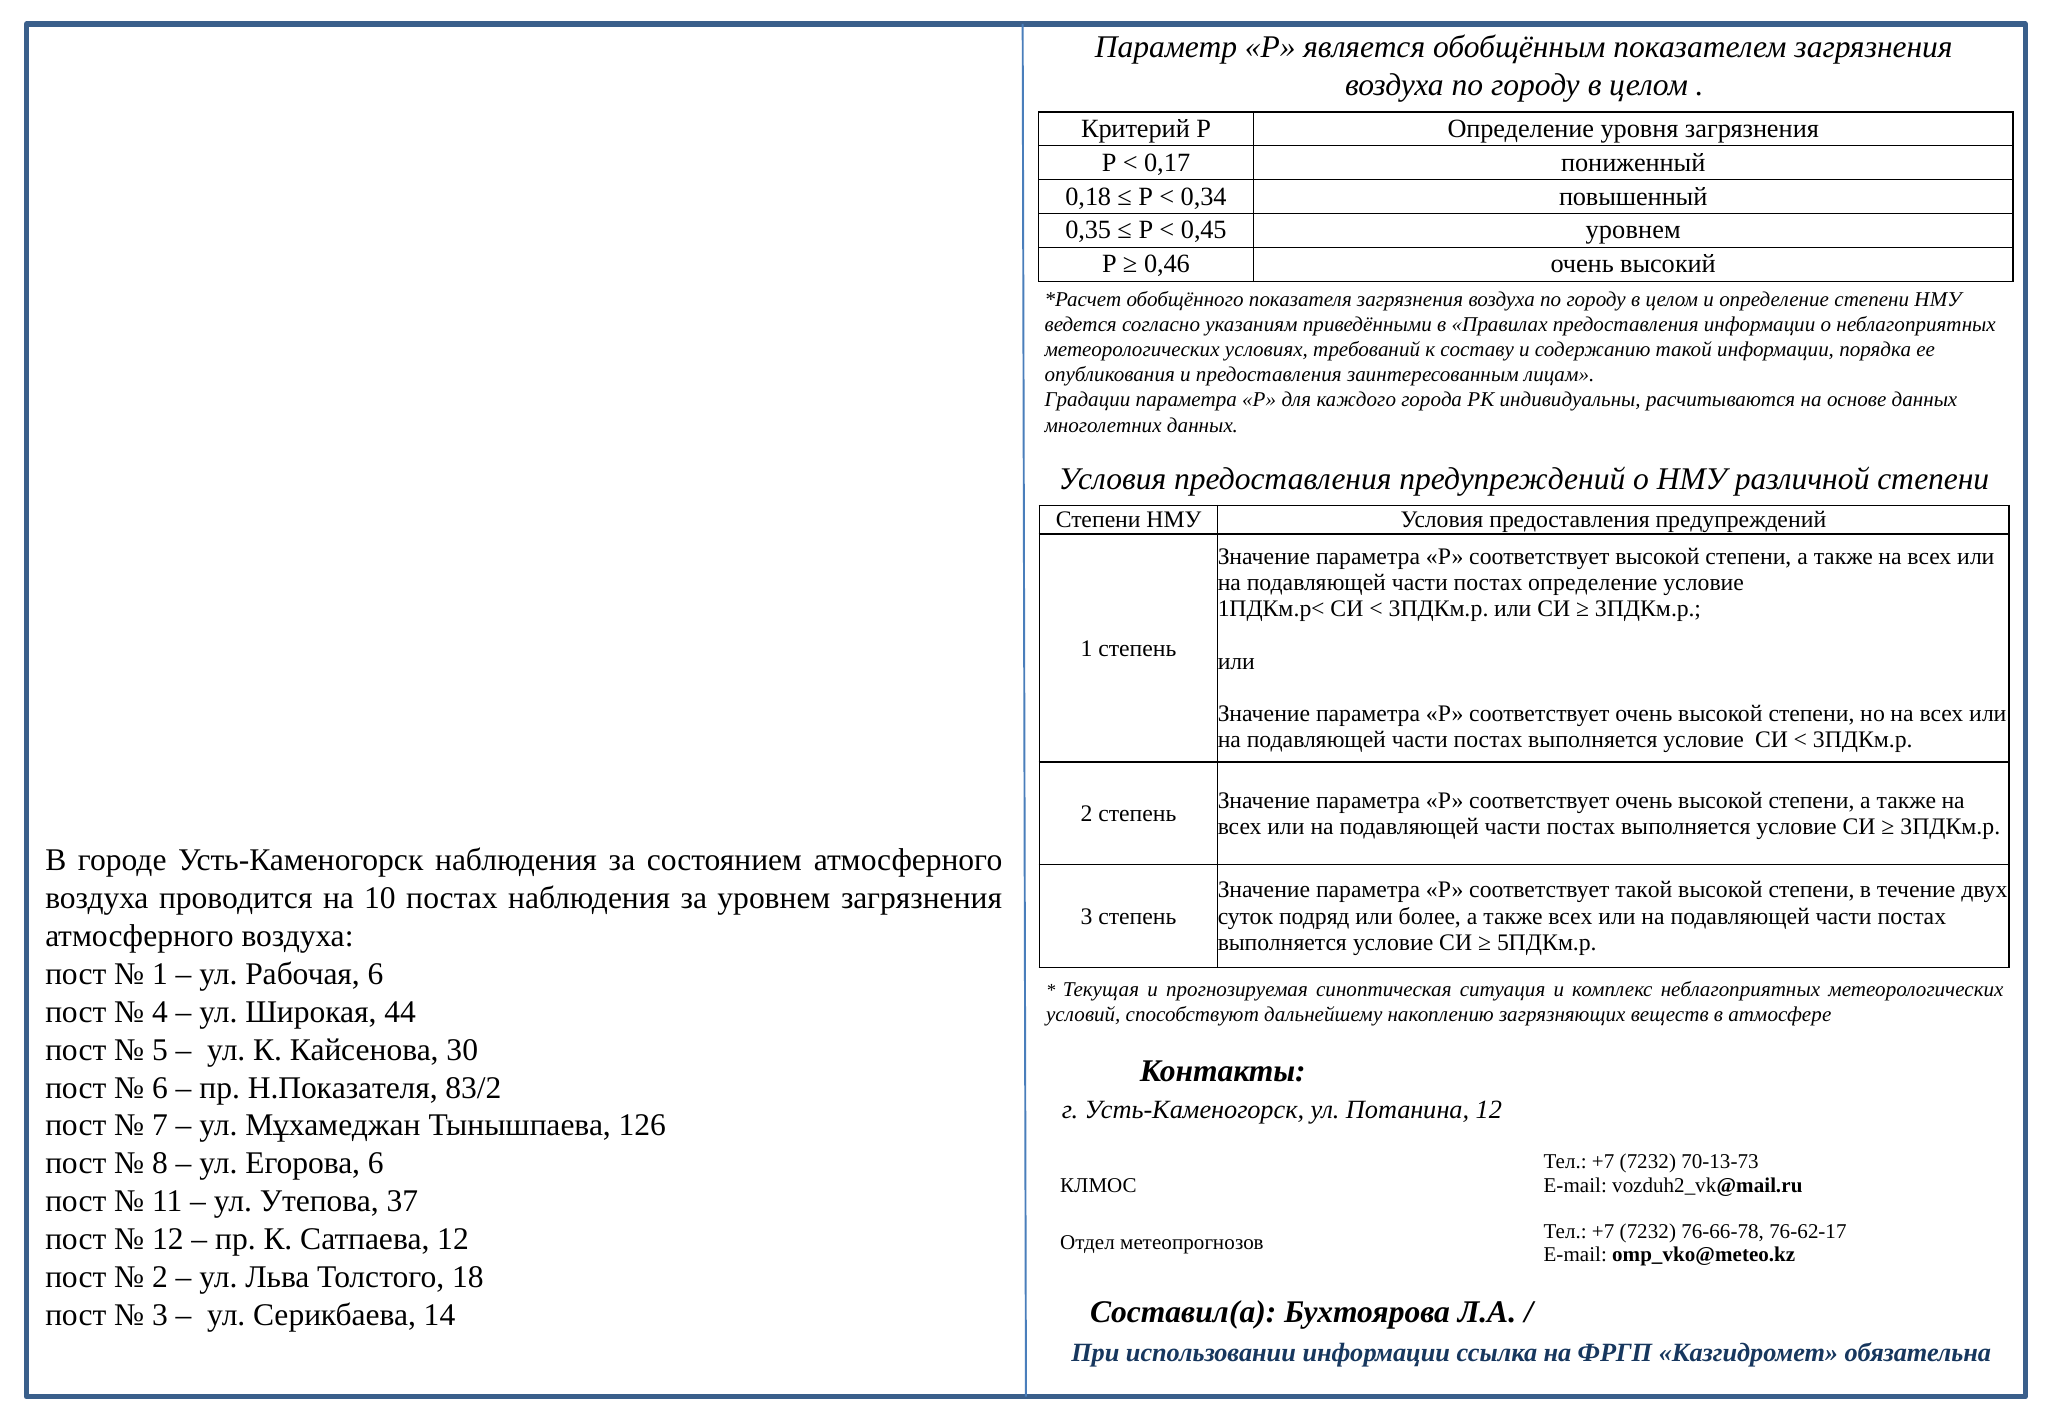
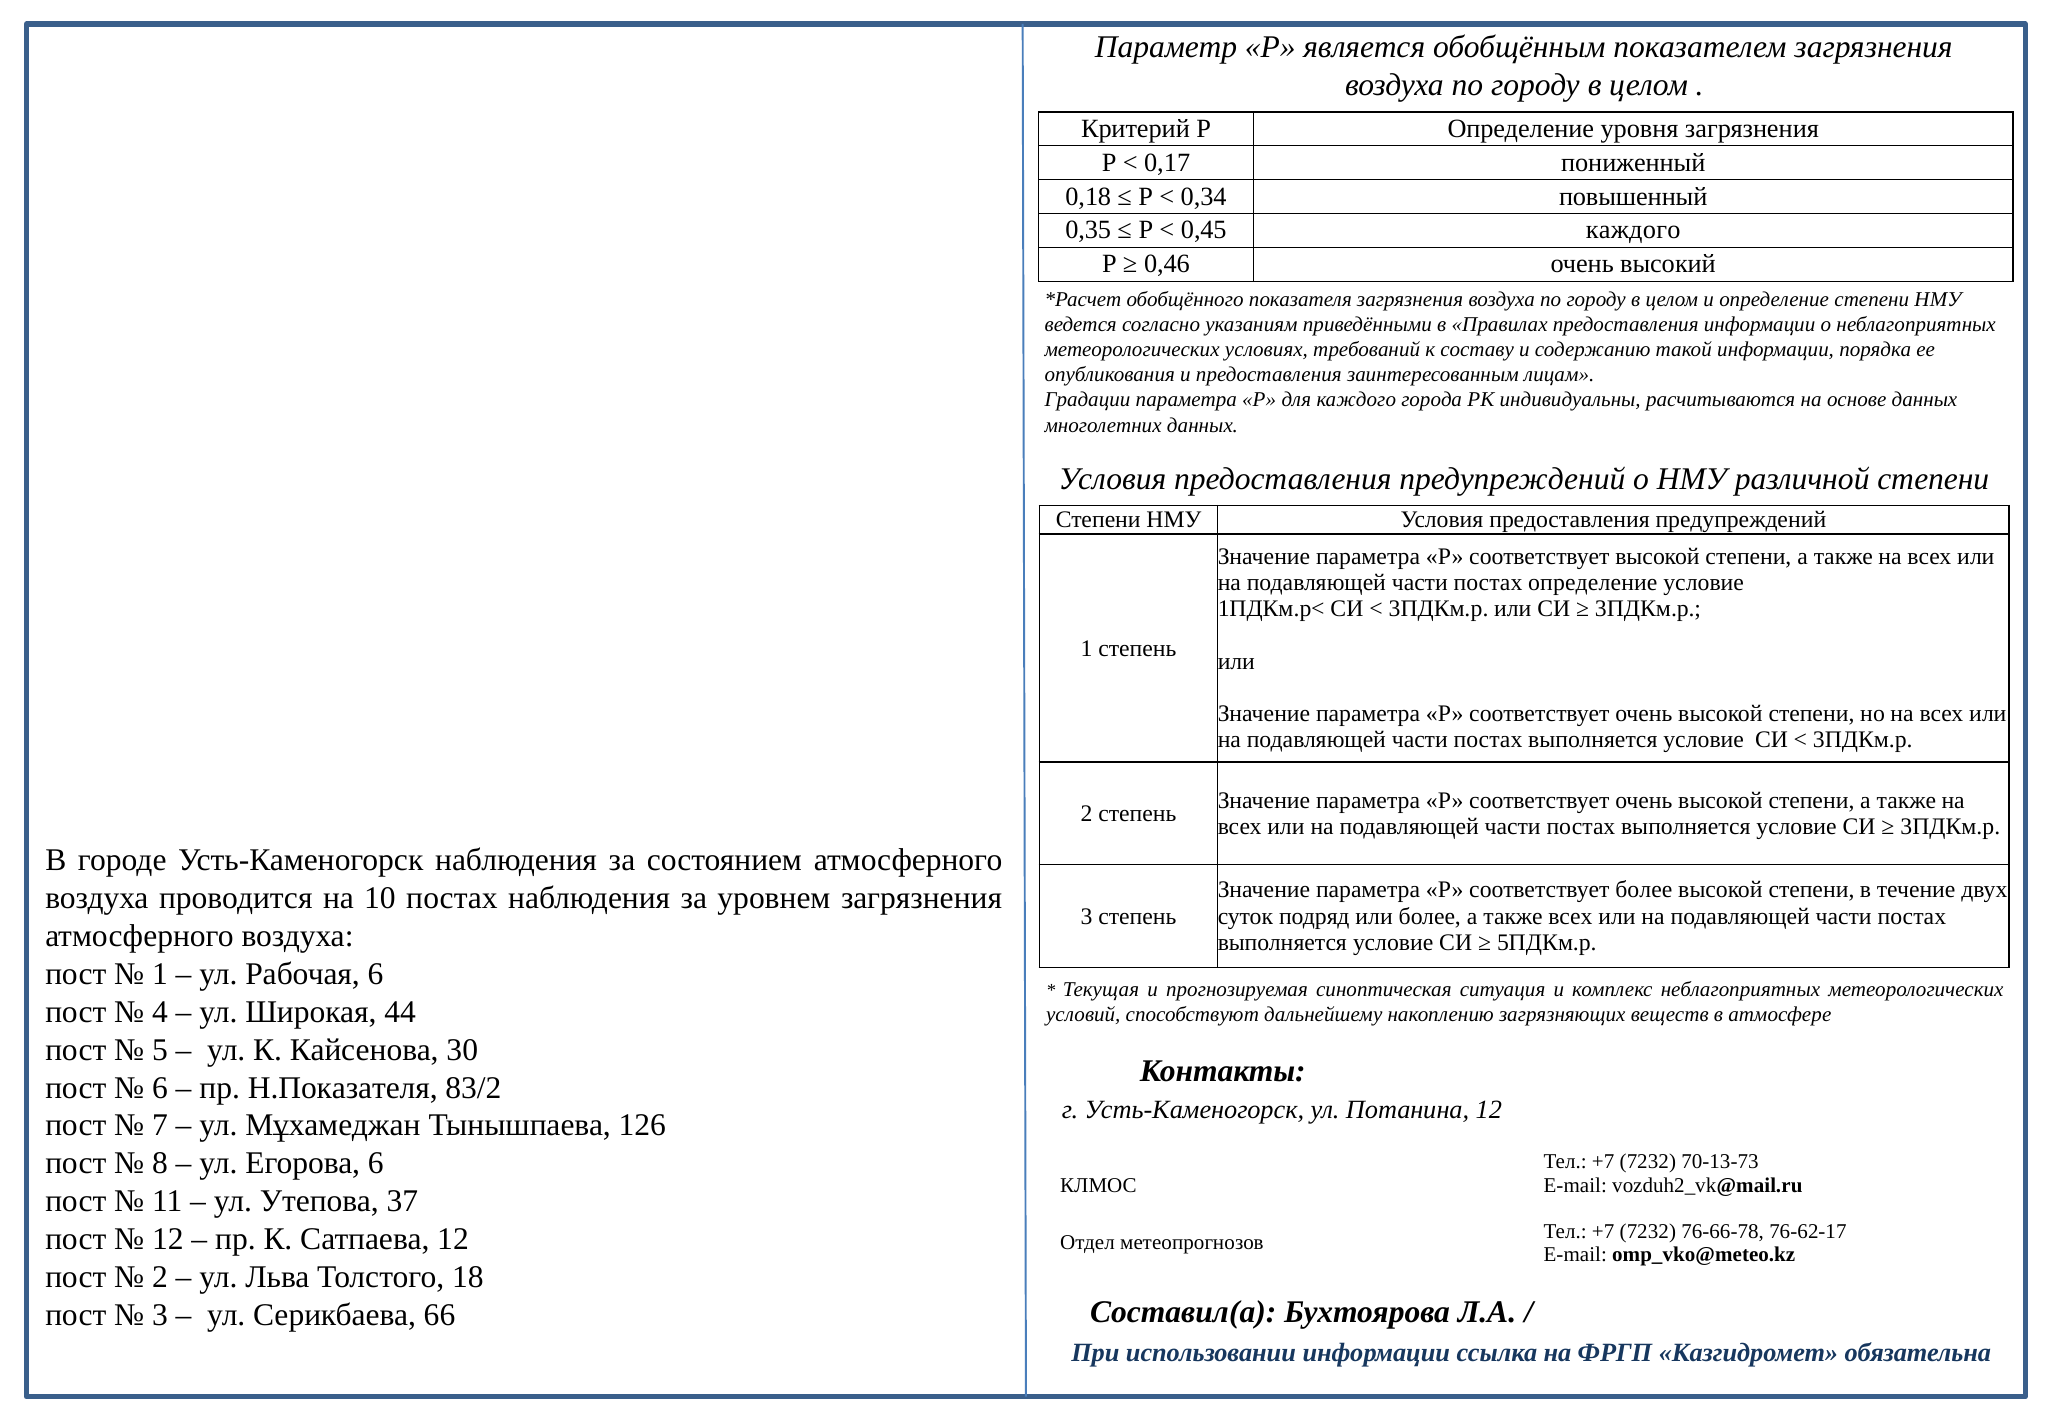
0,45 уровнем: уровнем -> каждого (1633, 230)
соответствует такой: такой -> более (1644, 890)
14: 14 -> 66 (440, 1315)
